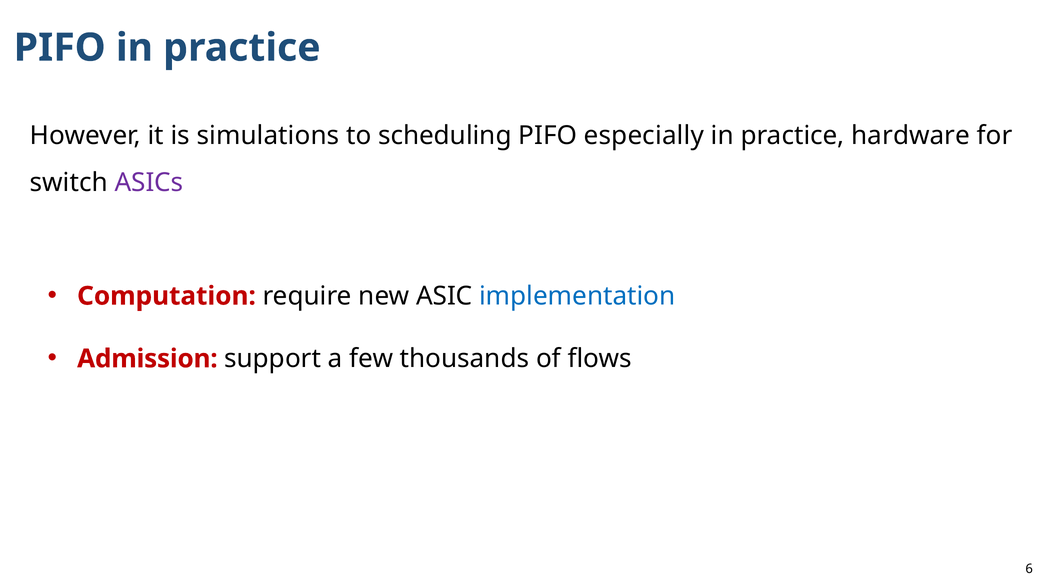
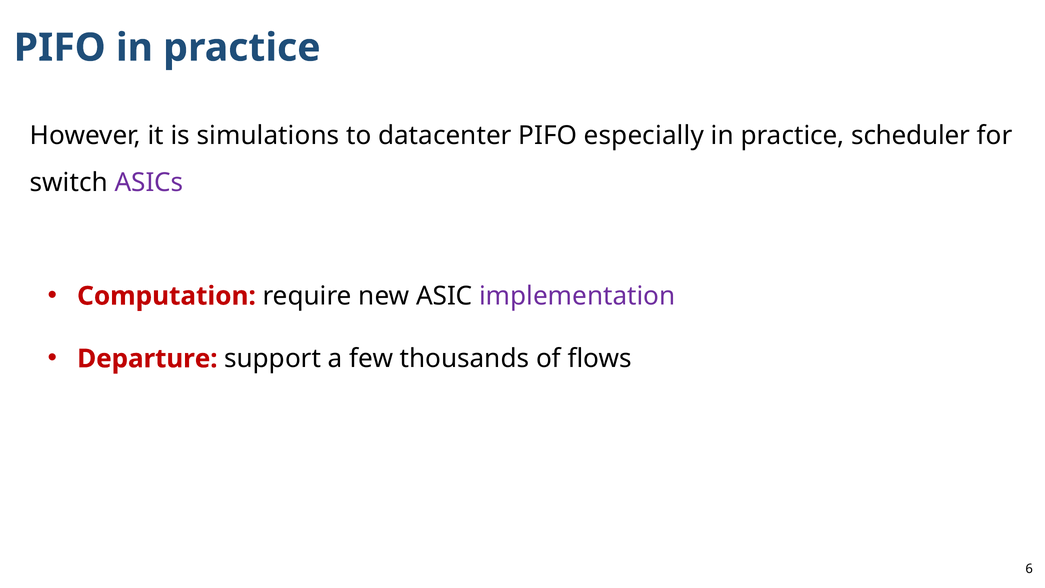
scheduling: scheduling -> datacenter (445, 136)
hardware: hardware -> scheduler (911, 136)
implementation colour: blue -> purple (577, 296)
Admission: Admission -> Departure (147, 359)
